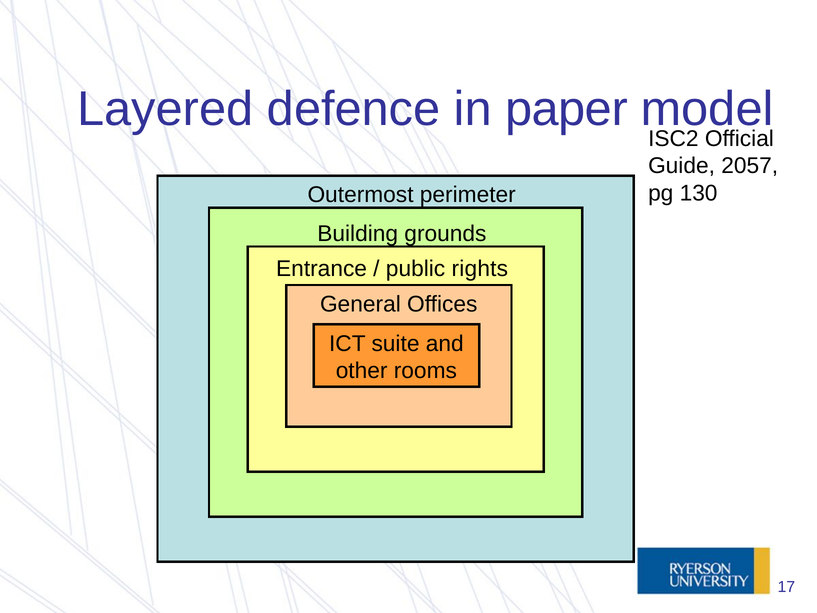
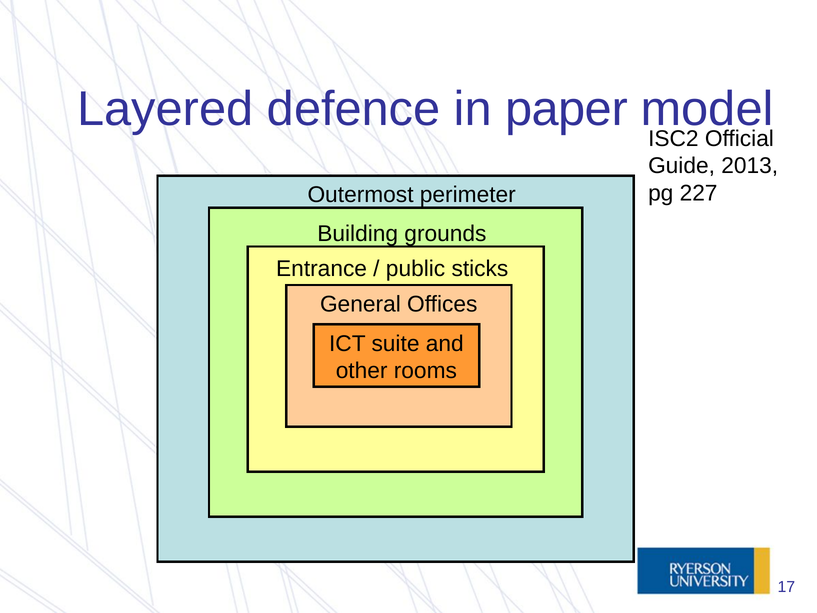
2057: 2057 -> 2013 (750, 166)
130: 130 -> 227 (699, 193)
rights: rights -> sticks (480, 269)
